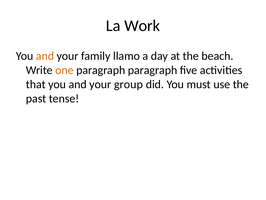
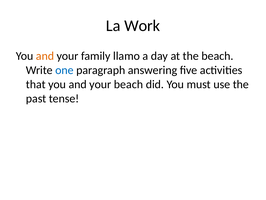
one colour: orange -> blue (64, 70)
paragraph paragraph: paragraph -> answering (153, 70)
your group: group -> beach (128, 84)
